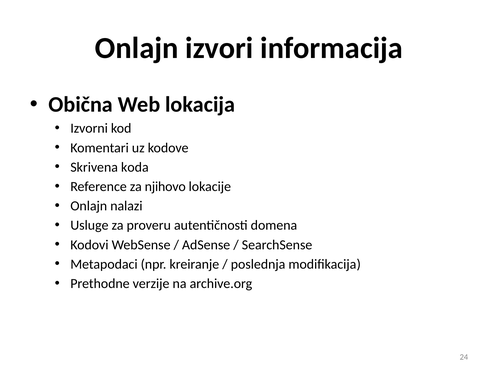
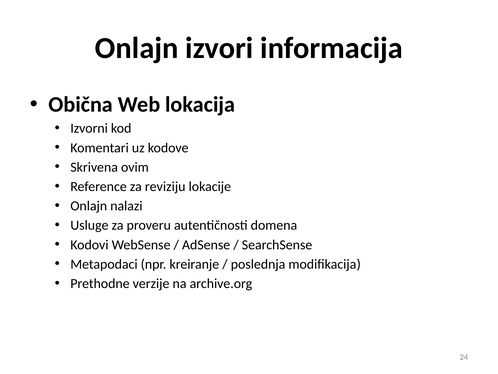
koda: koda -> ovim (135, 167)
njihovo: njihovo -> reviziju (165, 186)
